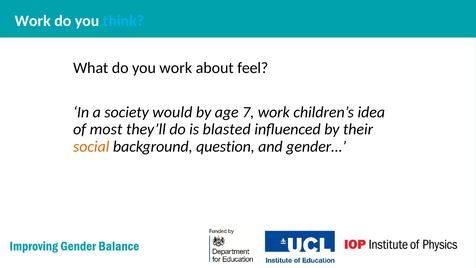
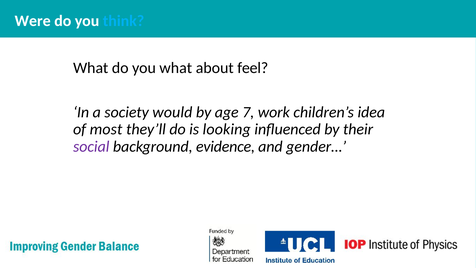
Work: Work -> Were (33, 21)
you work: work -> what (176, 68)
blasted: blasted -> looking (227, 129)
social colour: orange -> purple (91, 146)
question: question -> evidence (226, 146)
